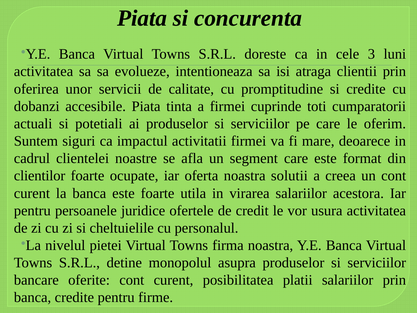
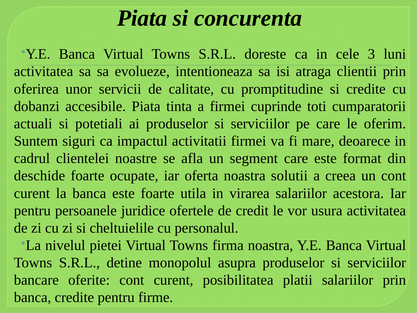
clientilor: clientilor -> deschide (39, 176)
